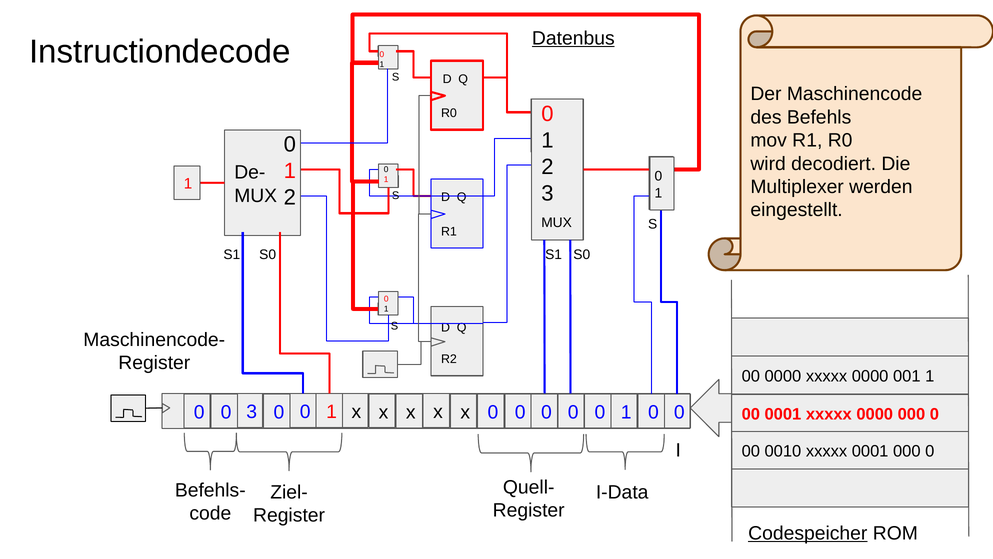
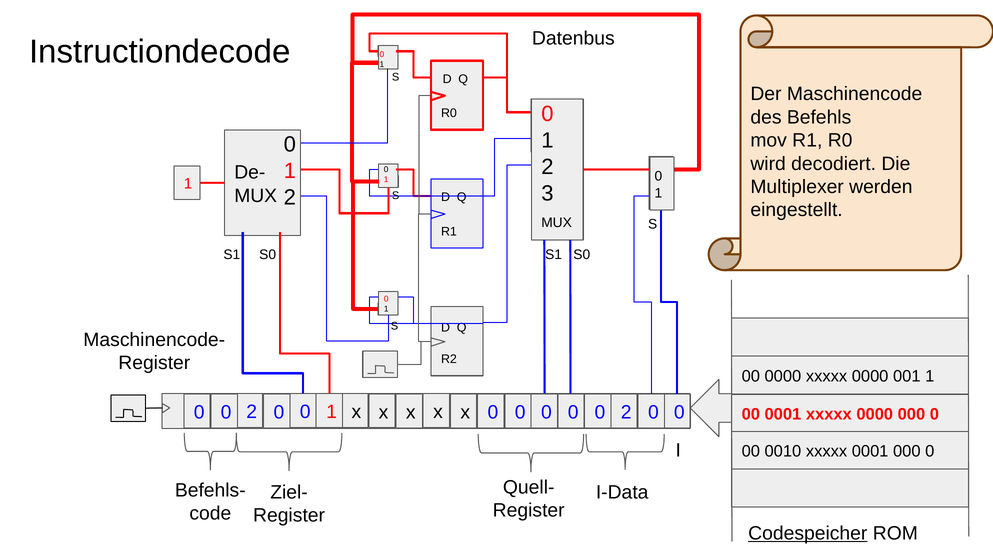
Datenbus underline: present -> none (573, 38)
3: 3 -> 2 (252, 412)
0 0 1: 1 -> 2 (626, 412)
